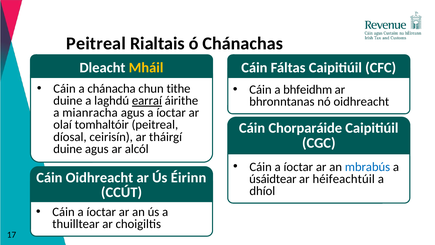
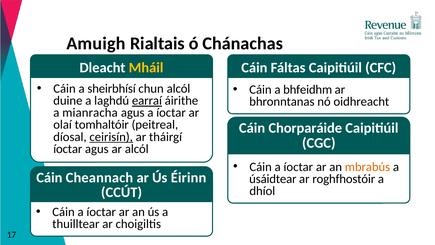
Peitreal: Peitreal -> Amuigh (96, 44)
chánacha: chánacha -> sheirbhísí (112, 88)
chun tithe: tithe -> alcól (179, 88)
ceirisín underline: none -> present (111, 137)
duine: duine -> íoctar (68, 149)
mbrabús colour: blue -> orange (367, 167)
Cáin Oidhreacht: Oidhreacht -> Cheannach (99, 177)
héifeachtúil: héifeachtúil -> roghfhostóir (344, 179)
